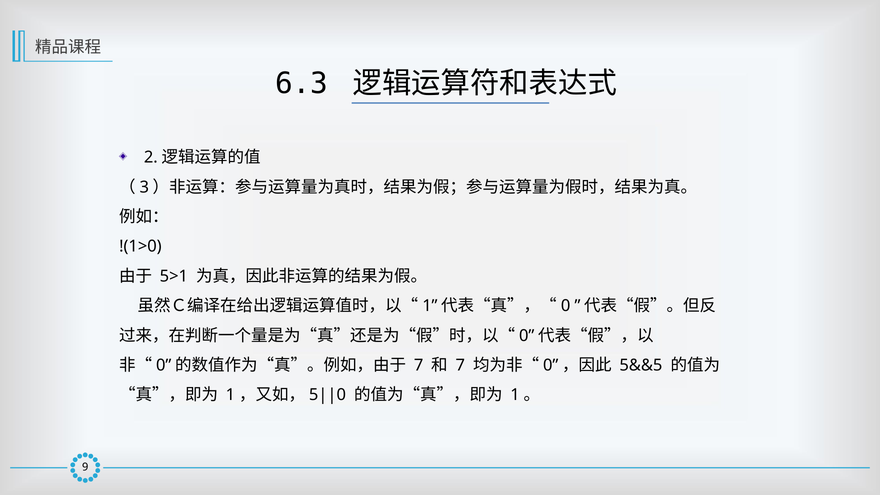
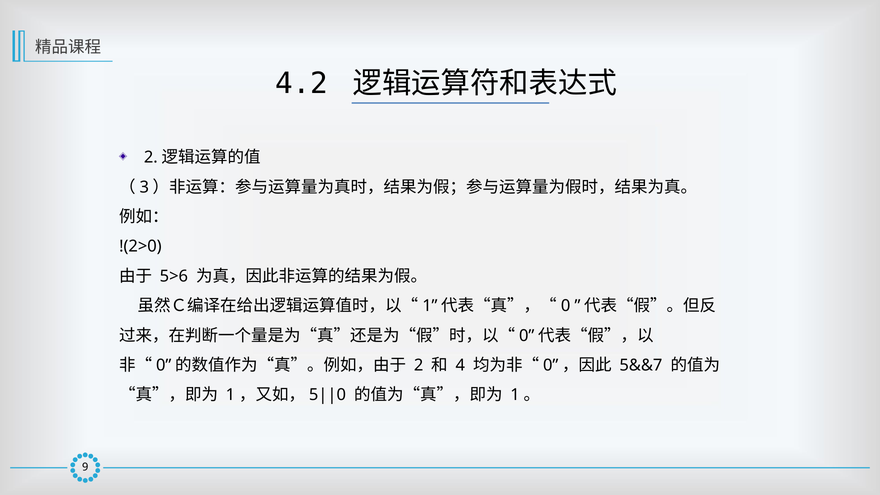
6.3: 6.3 -> 4.2 (302, 84)
!(1>0: !(1>0 -> !(2>0 (140, 246)
5>1: 5>1 -> 5>6 (174, 276)
7: 7 -> 2 (419, 365)
7: 7 -> 4 (460, 365)
5&&5: 5&&5 -> 5&&7 (641, 365)
